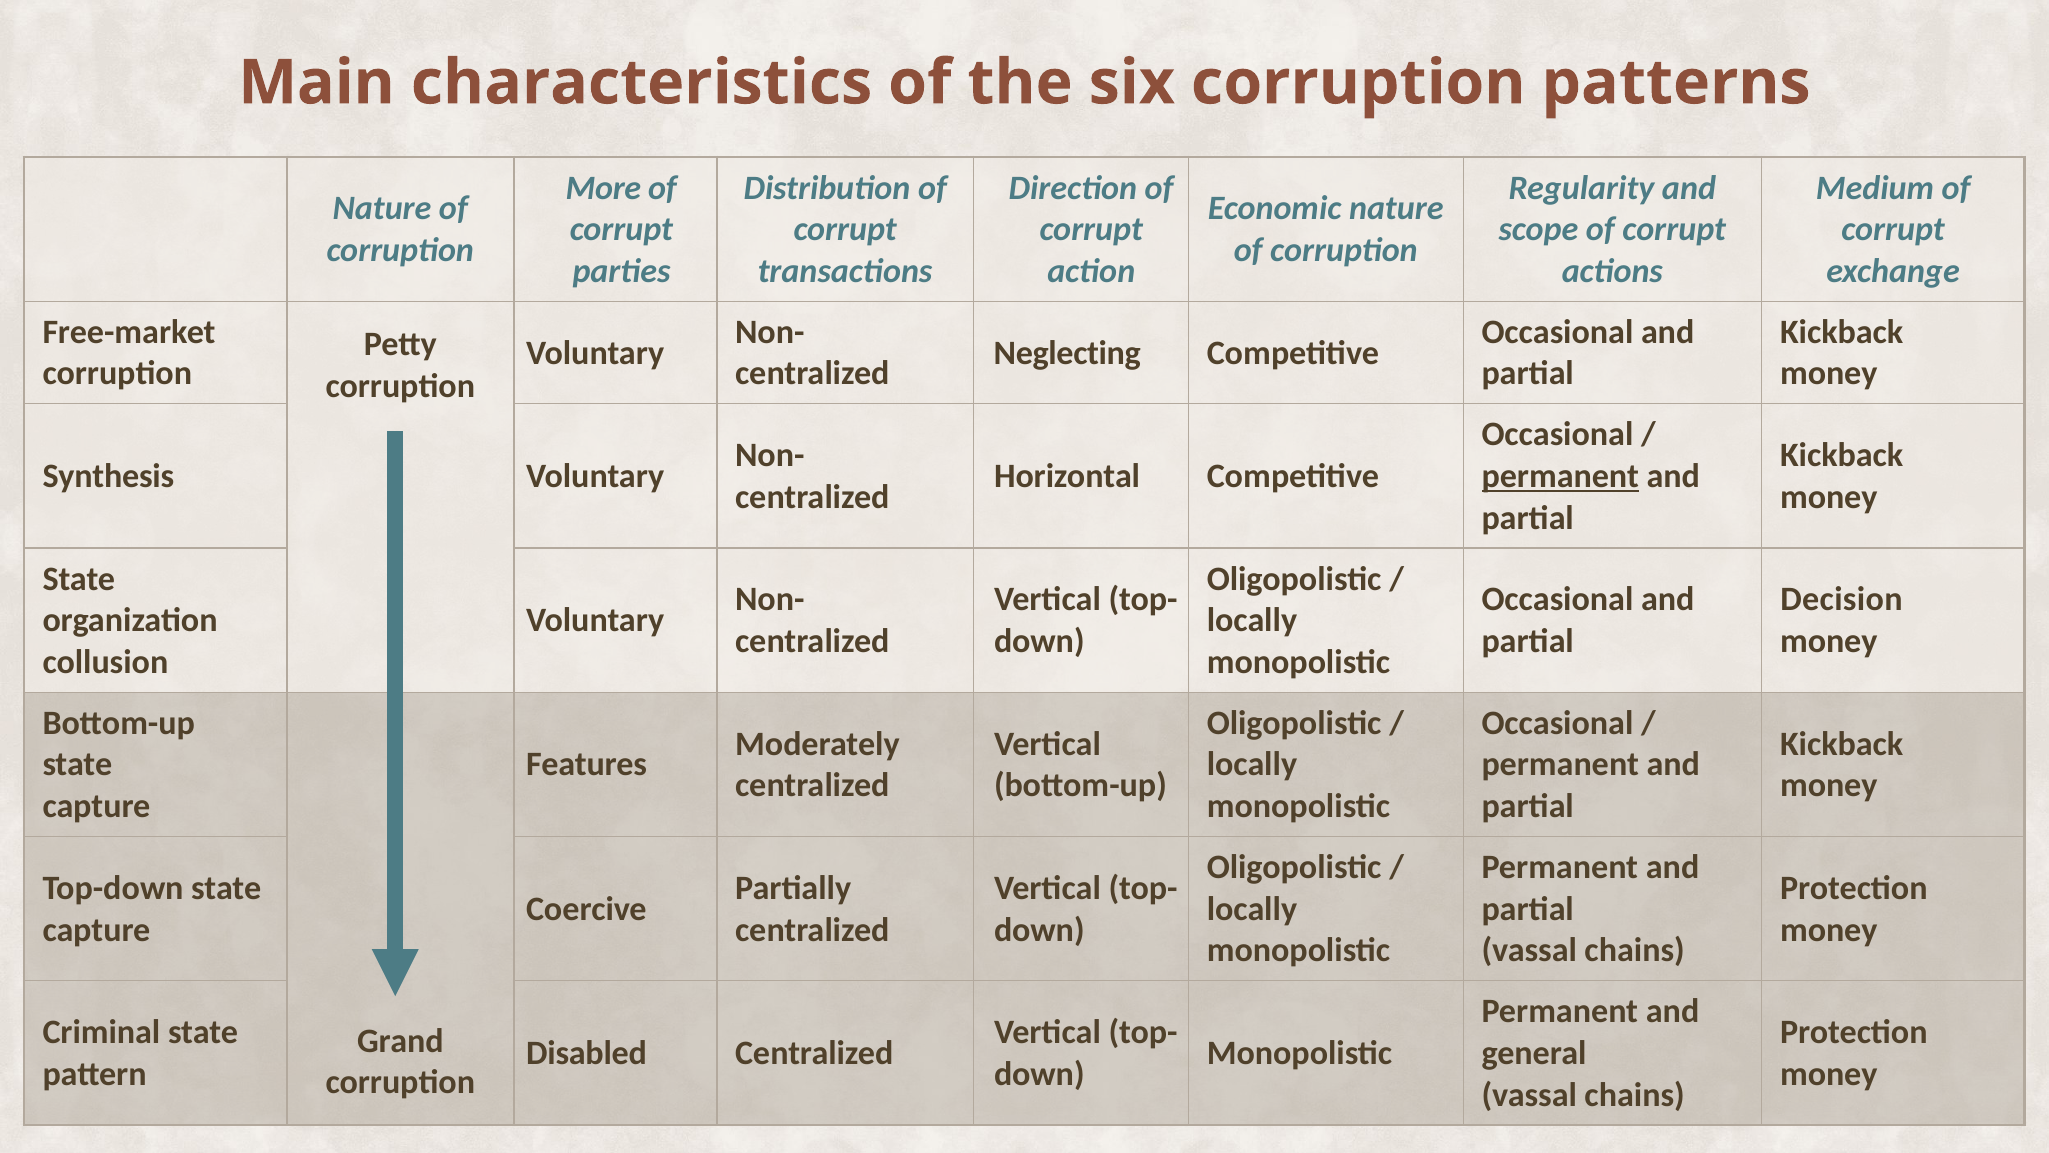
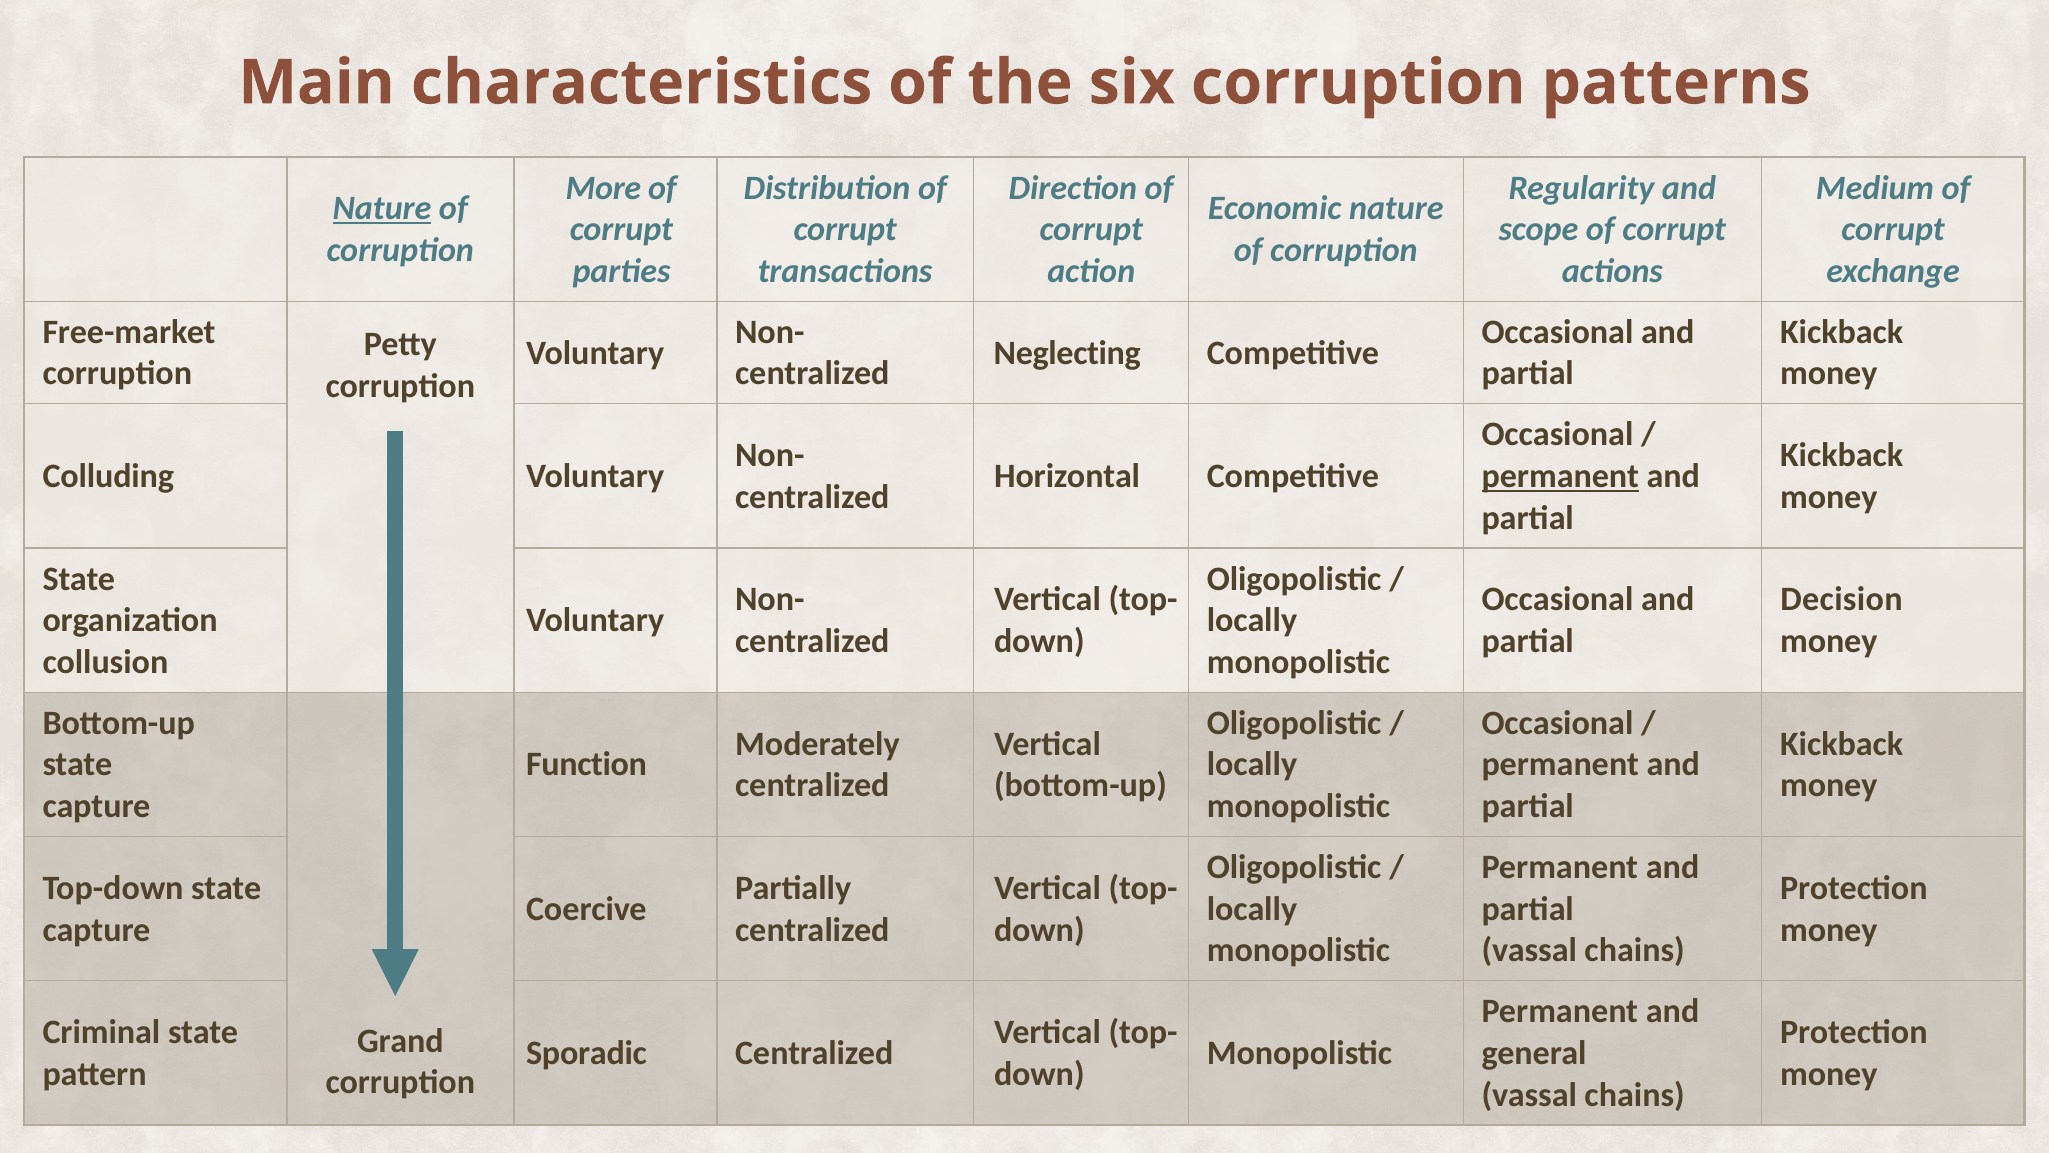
Nature underline: none -> present (382, 209)
Synthesis: Synthesis -> Colluding (108, 476)
Features: Features -> Function (587, 764)
Disabled: Disabled -> Sporadic (587, 1053)
